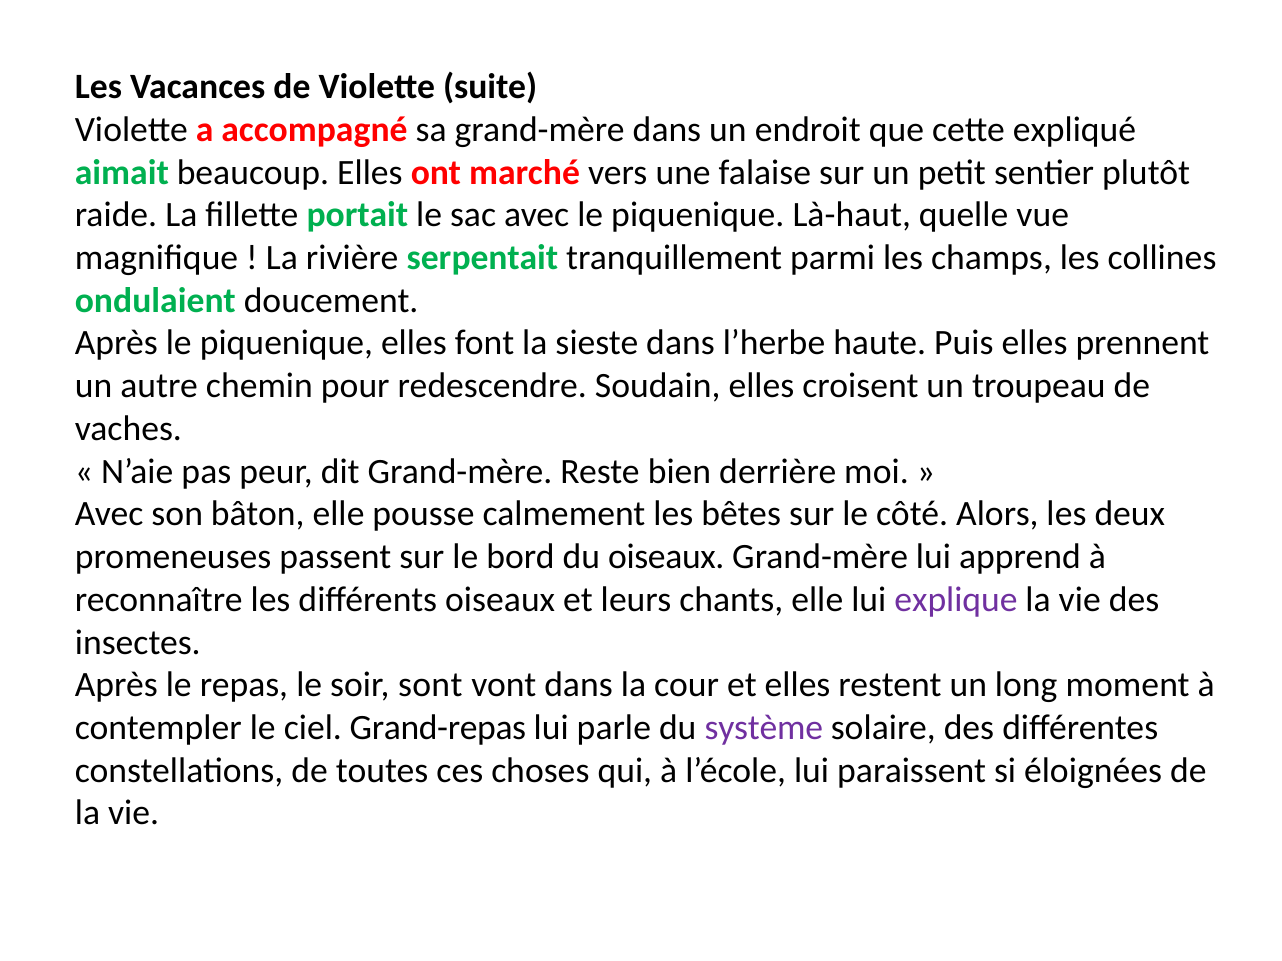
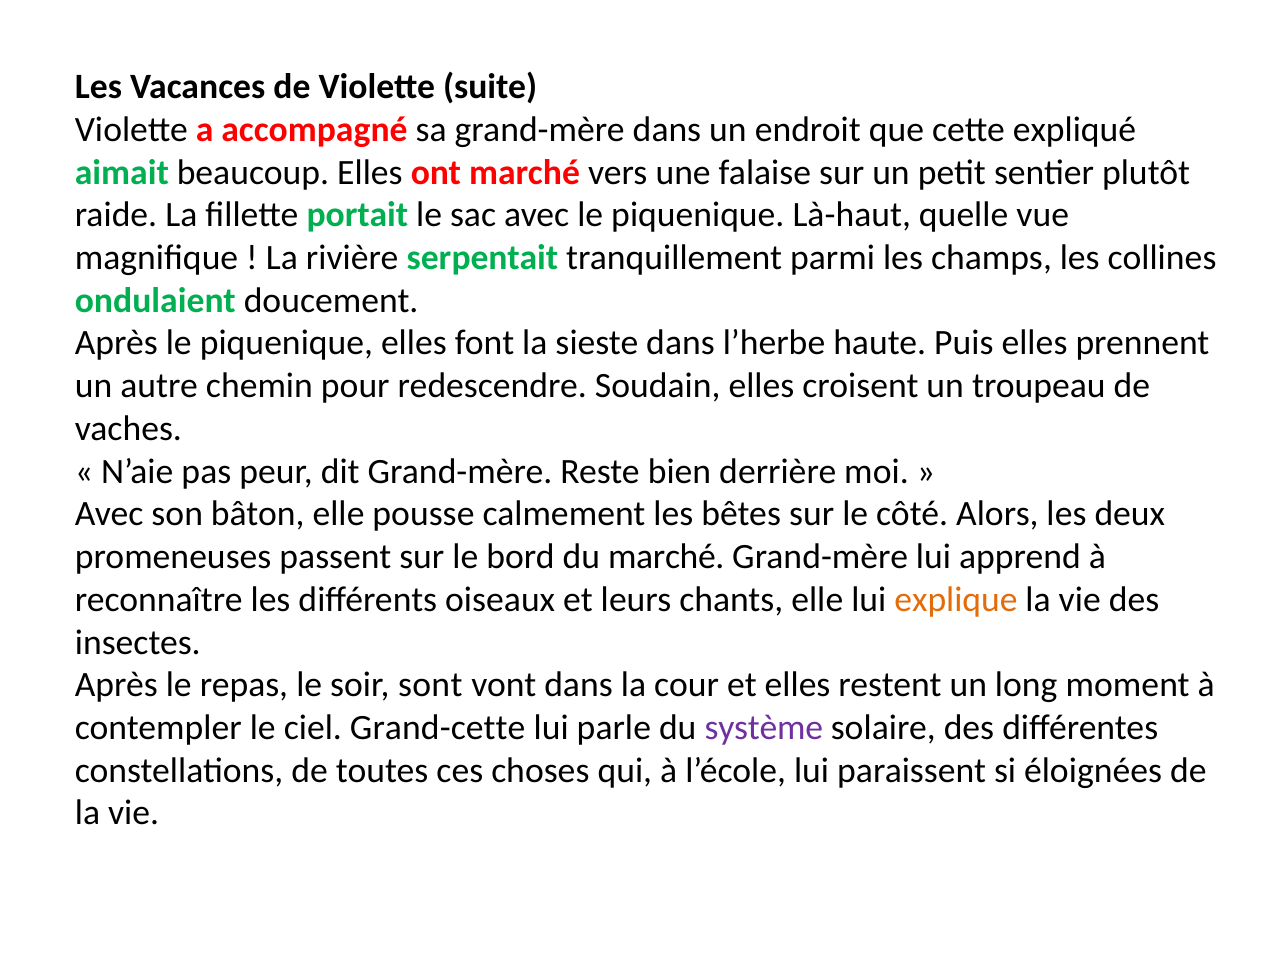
du oiseaux: oiseaux -> marché (666, 557)
explique colour: purple -> orange (956, 600)
Grand-repas: Grand-repas -> Grand-cette (438, 728)
